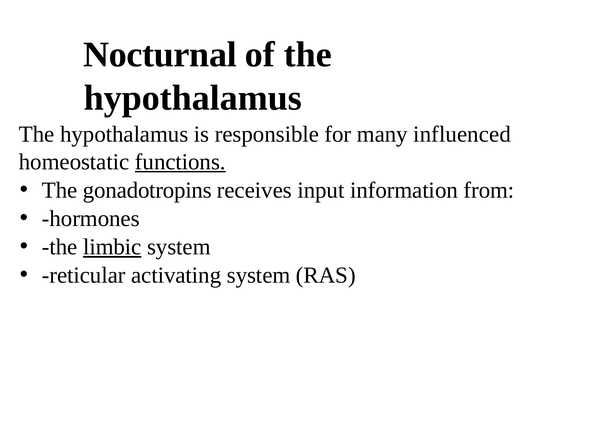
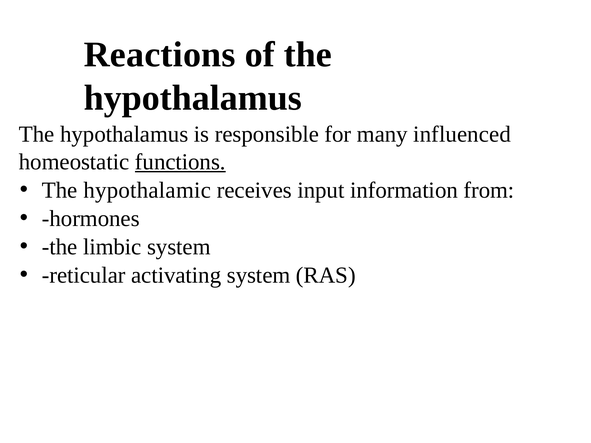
Nocturnal: Nocturnal -> Reactions (160, 55)
gonadotropins: gonadotropins -> hypothalamic (147, 190)
limbic underline: present -> none (112, 247)
